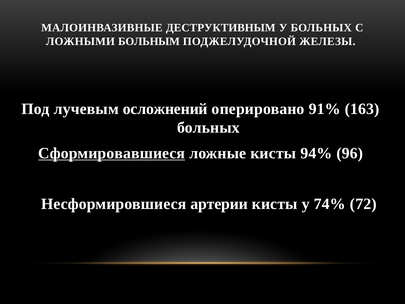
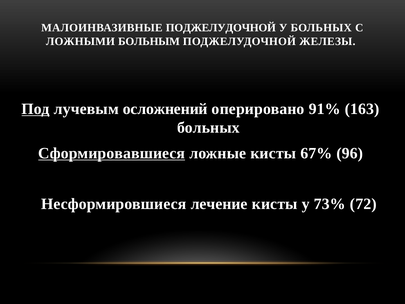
МАЛОИНВАЗИВНЫЕ ДЕСТРУКТИВНЫМ: ДЕСТРУКТИВНЫМ -> ПОДЖЕЛУДОЧНОЙ (221, 28)
Под underline: none -> present (36, 109)
94%: 94% -> 67% (316, 153)
артерии: артерии -> лечение (219, 204)
74%: 74% -> 73% (330, 204)
